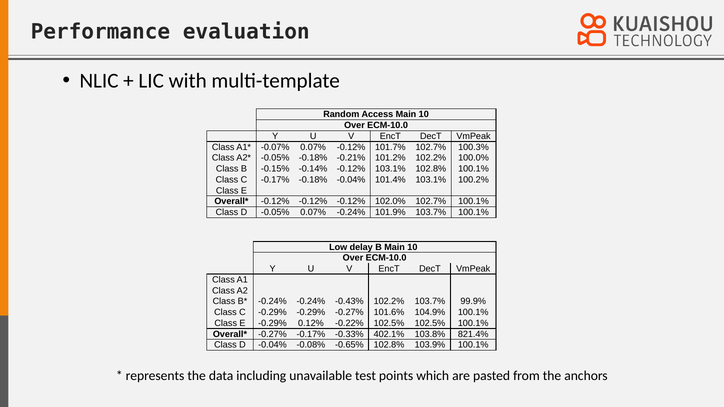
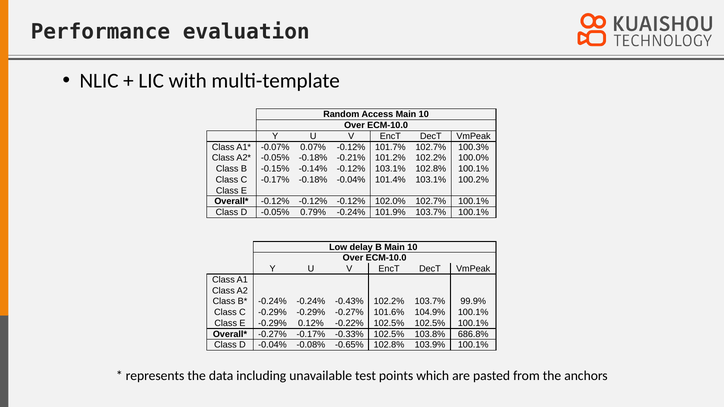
-0.05% 0.07%: 0.07% -> 0.79% (313, 212)
-0.33% 402.1%: 402.1% -> 102.5% (389, 334)
821.4%: 821.4% -> 686.8% (473, 334)
